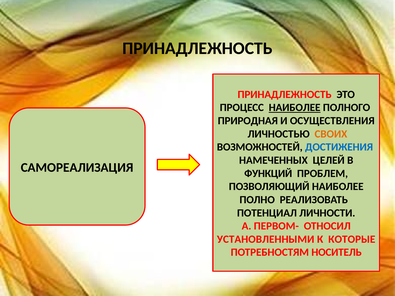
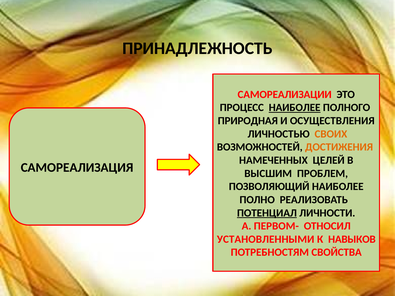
ПРИНАДЛЕЖНОСТЬ: ПРИНАДЛЕЖНОСТЬ -> САМОРЕАЛИЗАЦИИ (285, 95)
ДОСТИЖЕНИЯ colour: blue -> orange (339, 147)
ФУНКЦИЙ: ФУНКЦИЙ -> ВЫСШИМ (268, 174)
ПОТЕНЦИАЛ underline: none -> present (267, 213)
КОТОРЫЕ: КОТОРЫЕ -> НАВЫКОВ (352, 239)
НОСИТЕЛЬ: НОСИТЕЛЬ -> СВОЙСТВА (337, 253)
